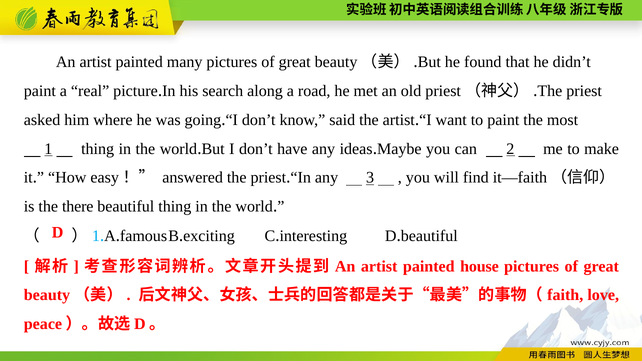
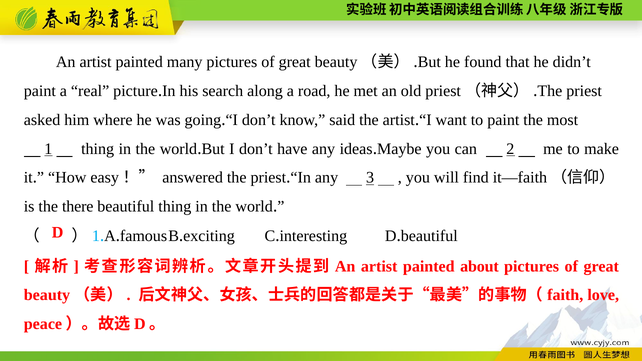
house: house -> about (479, 266)
